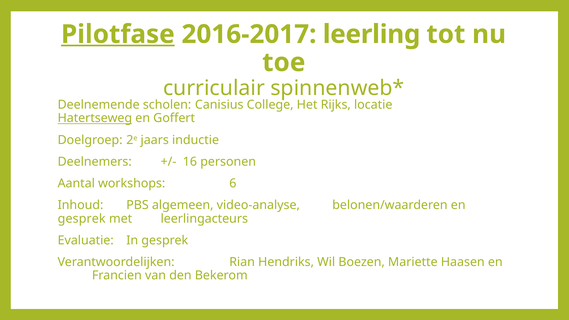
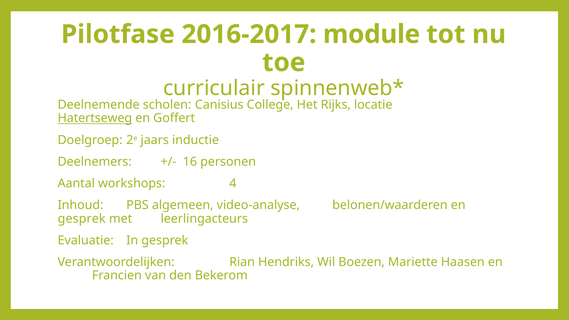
Pilotfase underline: present -> none (118, 34)
leerling: leerling -> module (372, 34)
6: 6 -> 4 (233, 183)
